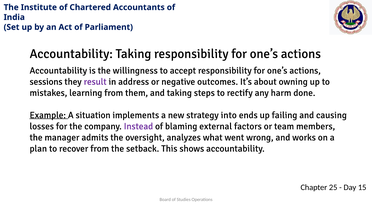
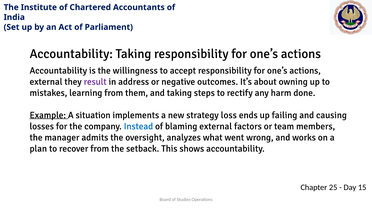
sessions: sessions -> external (46, 82)
into: into -> loss (229, 115)
Instead colour: purple -> blue (138, 126)
